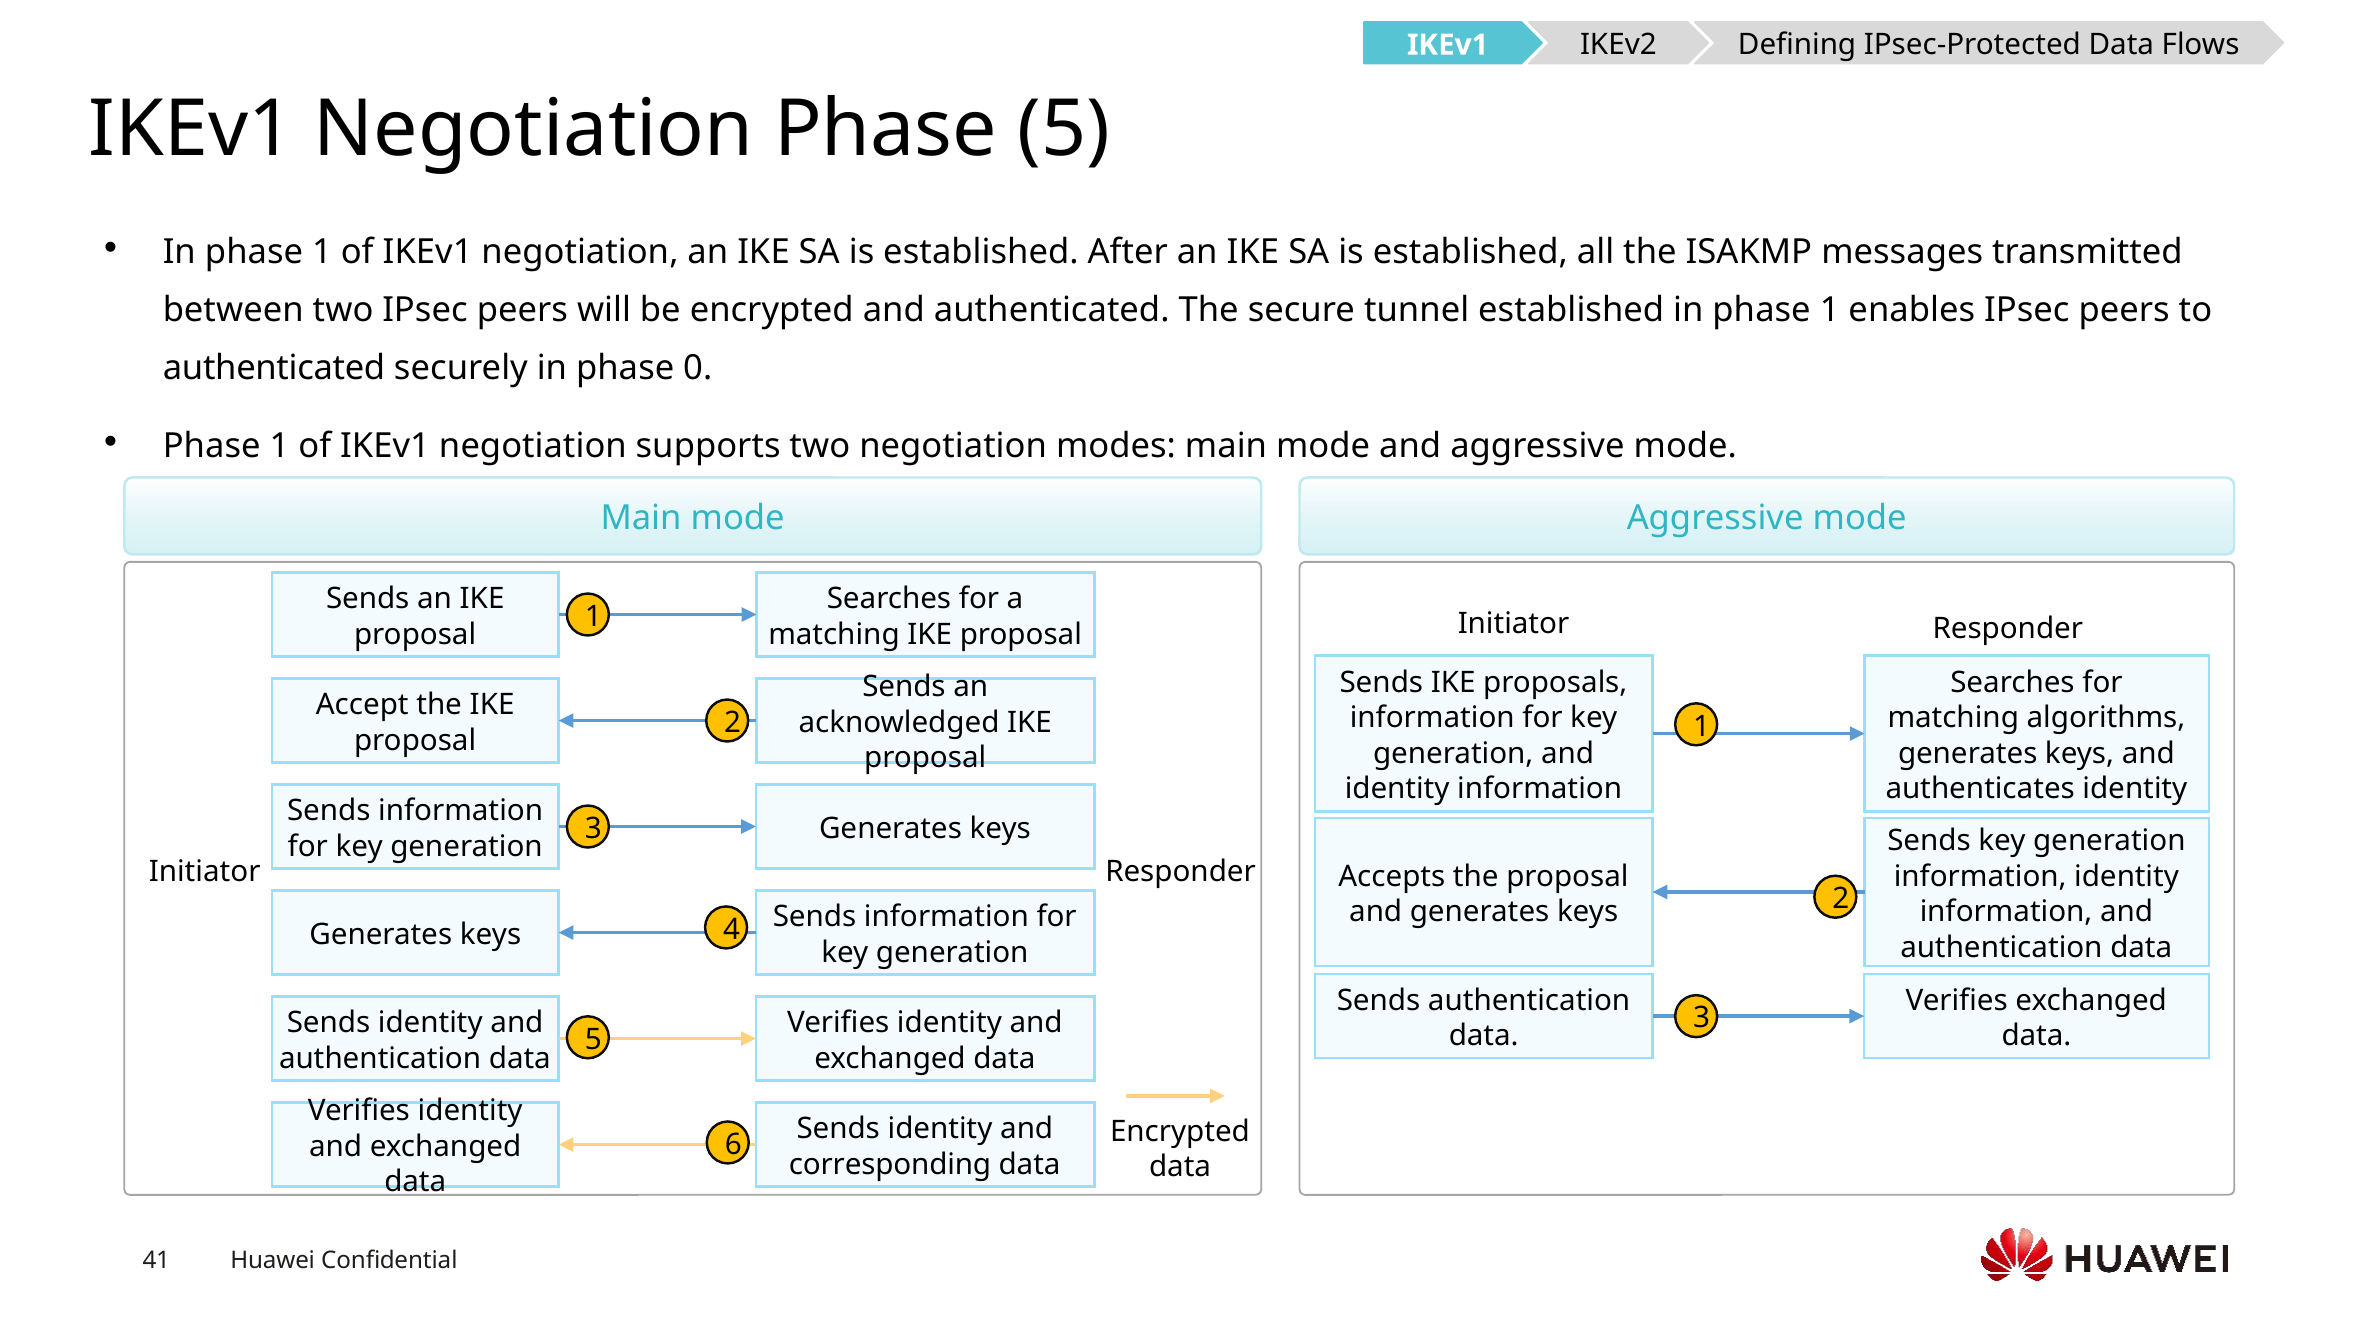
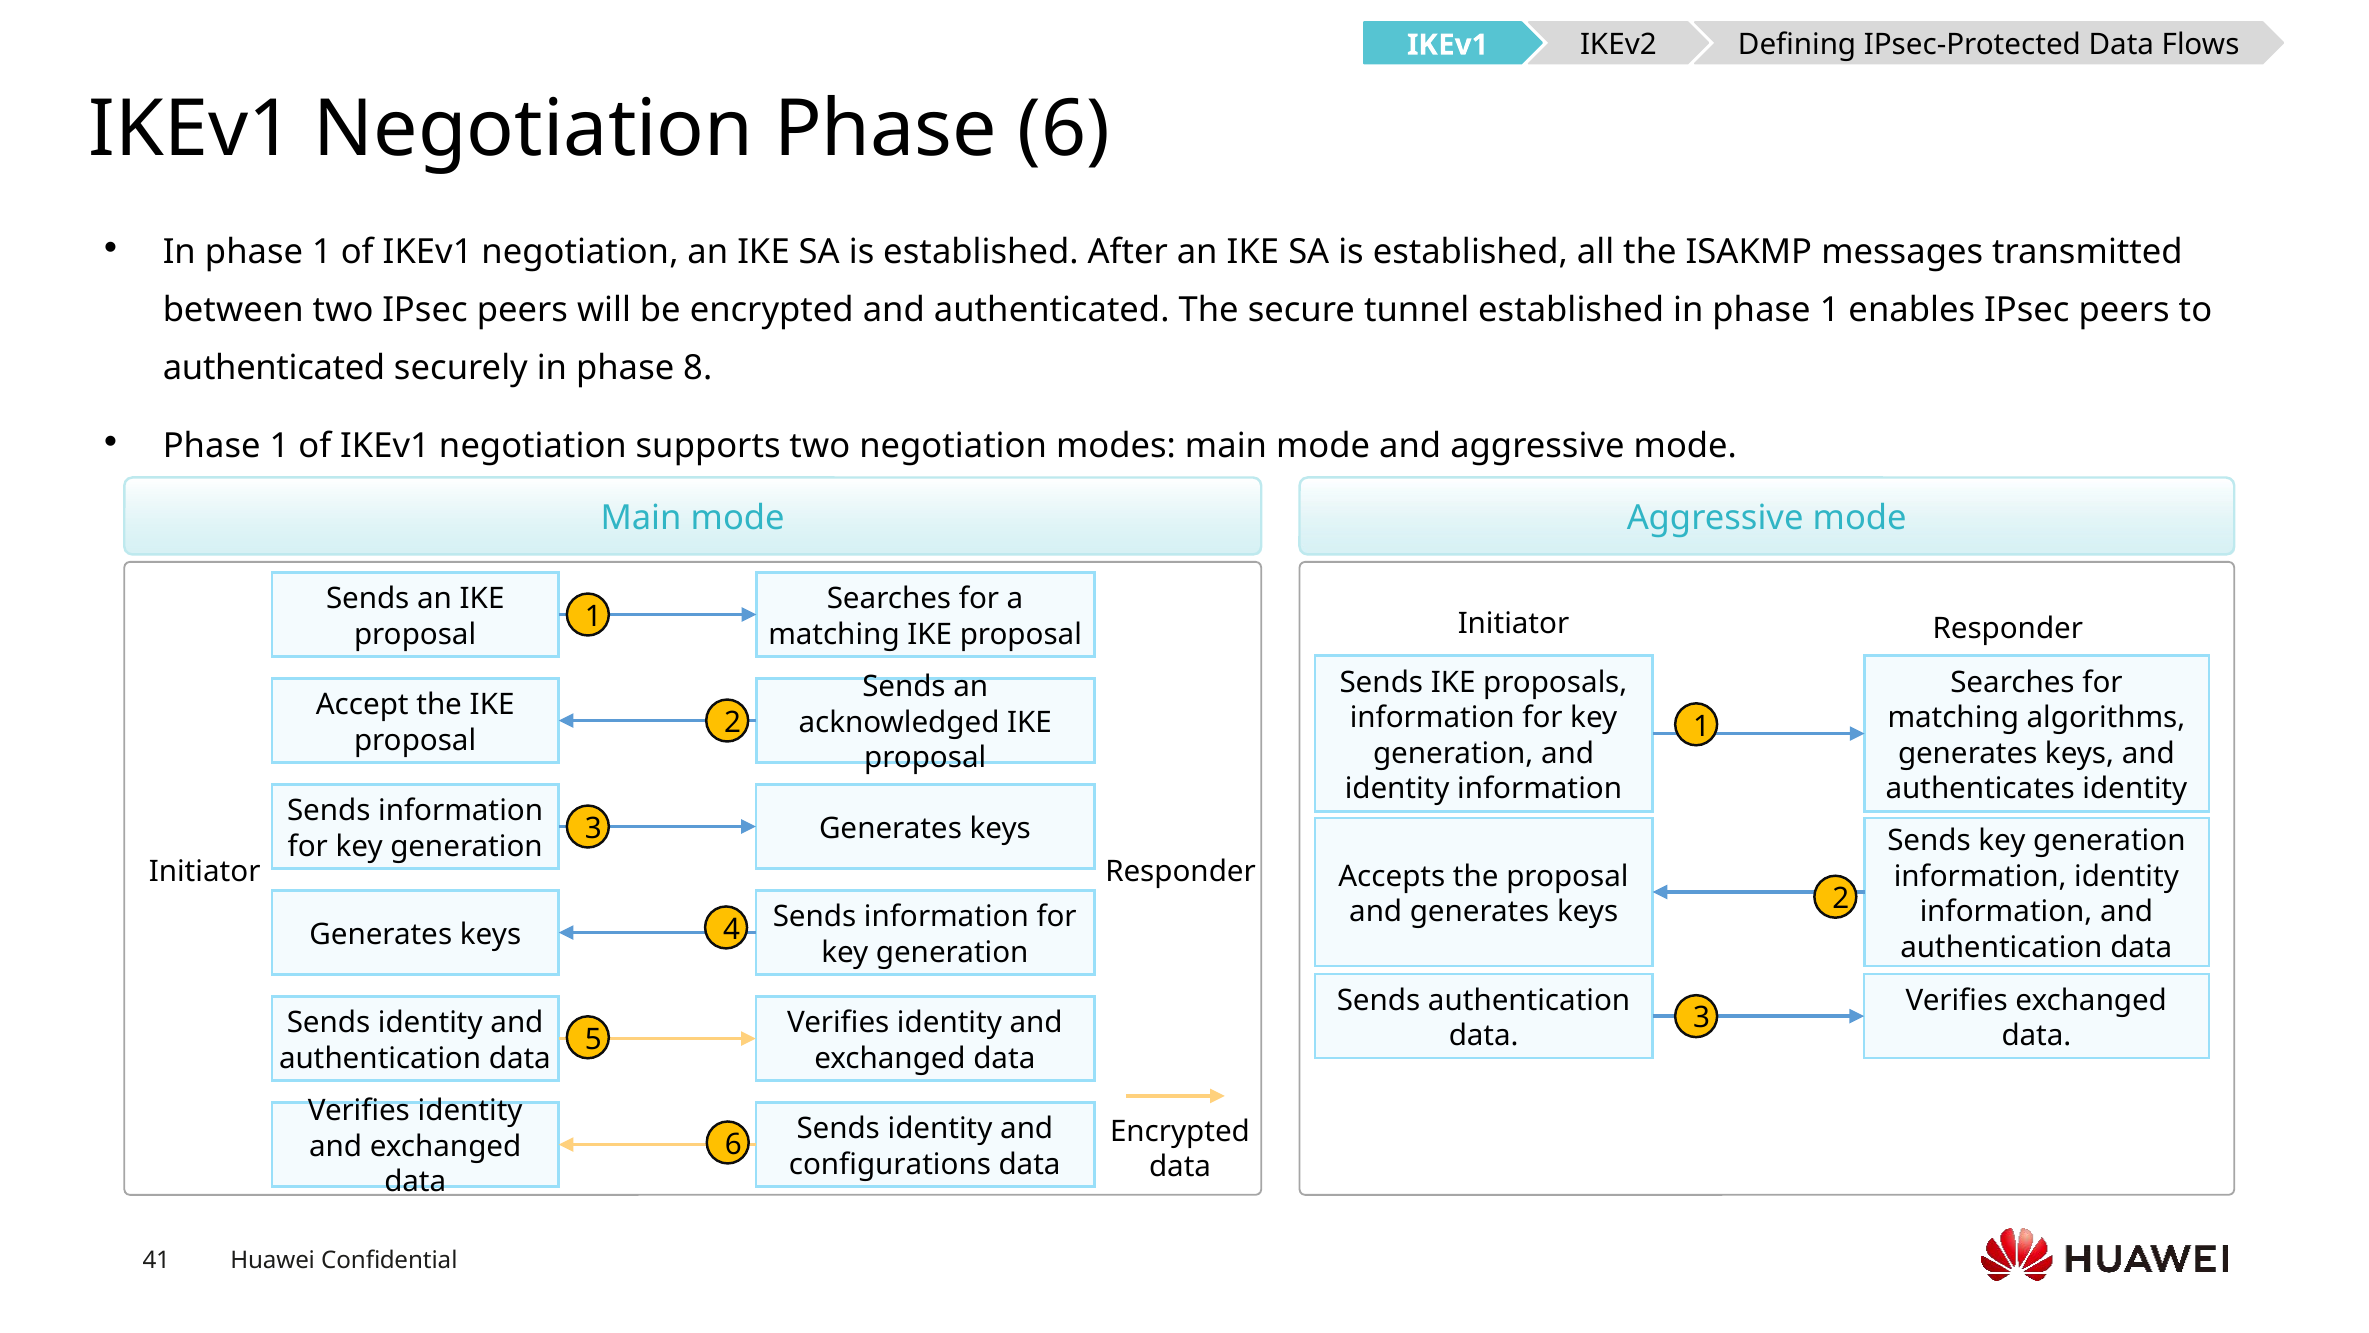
Phase 5: 5 -> 6 (1064, 129)
0: 0 -> 8 (698, 368)
corresponding: corresponding -> configurations (890, 1164)
